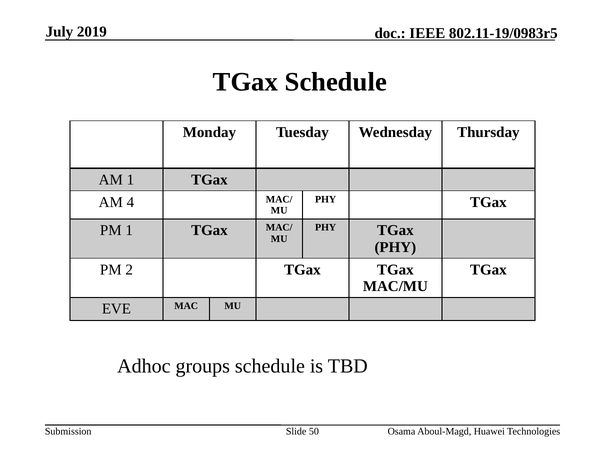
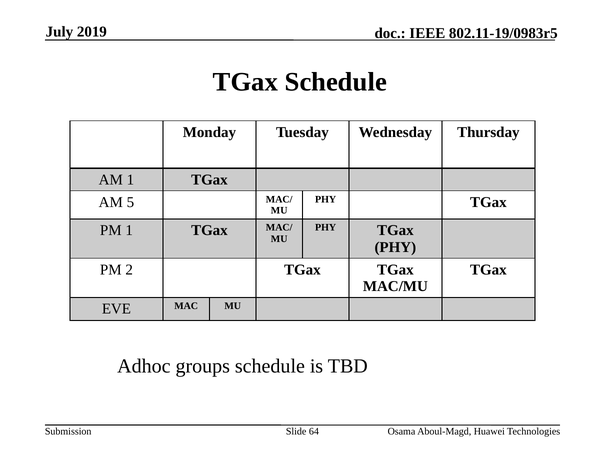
4: 4 -> 5 (130, 202)
50: 50 -> 64 (314, 432)
